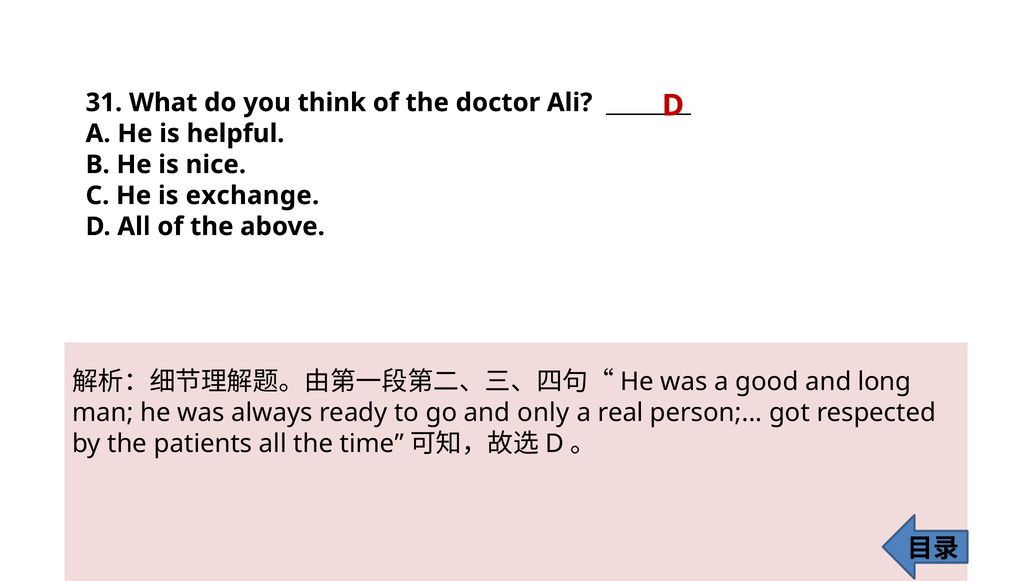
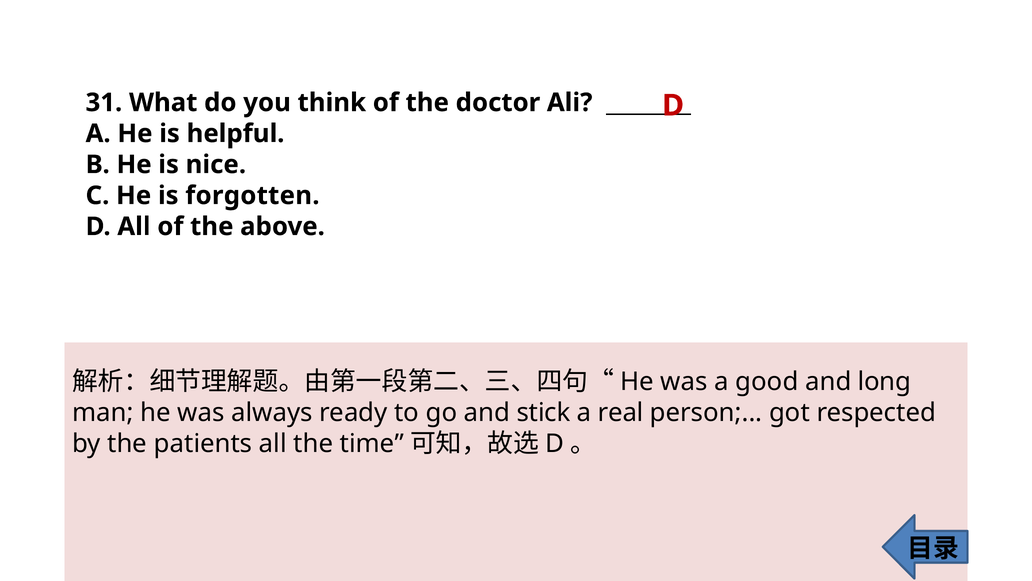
exchange: exchange -> forgotten (252, 195)
only: only -> stick (544, 412)
